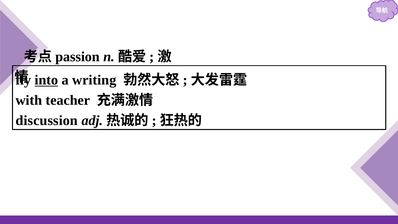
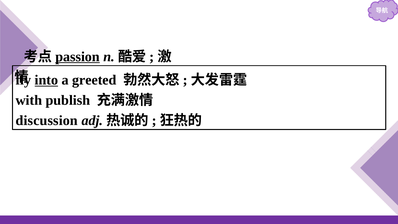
passion underline: none -> present (78, 57)
writing: writing -> greeted (94, 80)
teacher: teacher -> publish (68, 100)
